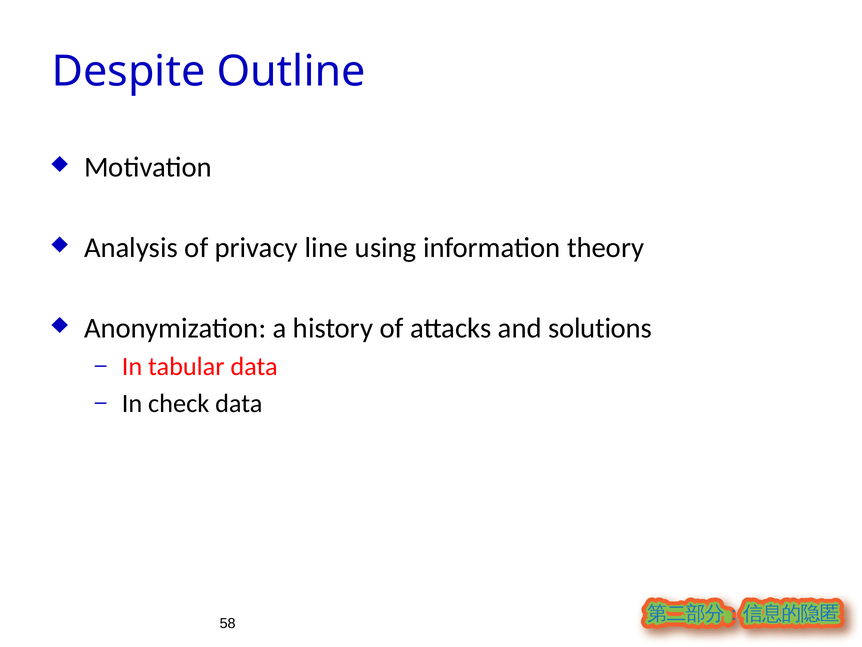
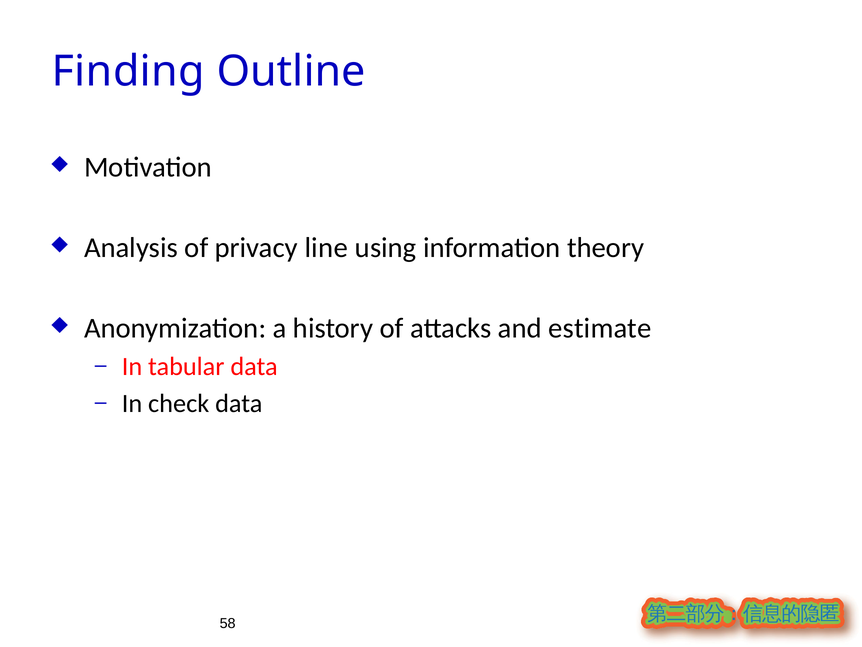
Despite: Despite -> Finding (128, 71)
solutions: solutions -> estimate (600, 328)
